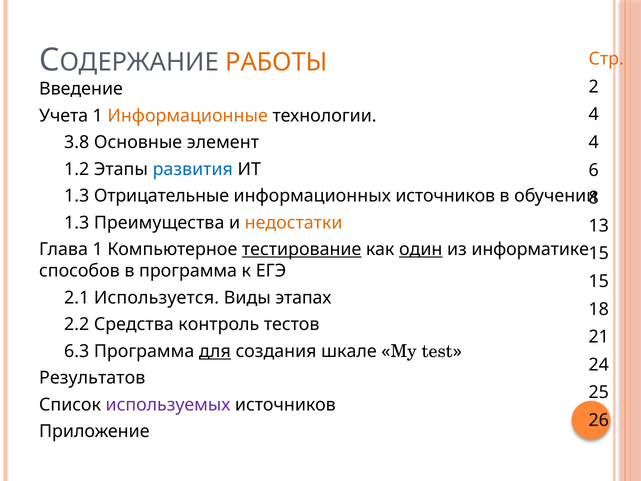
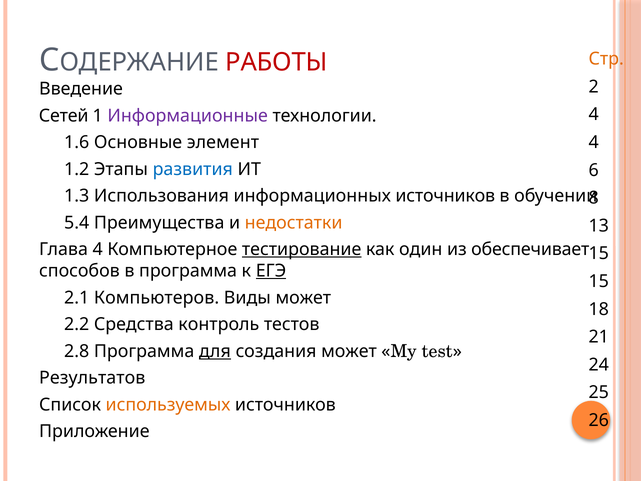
РАБОТЫ colour: orange -> red (276, 62)
Учета: Учета -> Сетей (64, 116)
Информационные colour: orange -> purple (188, 116)
3.8: 3.8 -> 1.6 (77, 142)
Отрицательные: Отрицательные -> Использования (161, 196)
1.3: 1.3 -> 5.4 (77, 223)
Глава 1: 1 -> 4 (98, 249)
один underline: present -> none (421, 249)
информатике: информатике -> обеспечивает (530, 249)
ЕГЭ underline: none -> present (271, 271)
Используется: Используется -> Компьютеров (157, 298)
Виды этапах: этапах -> может (303, 298)
6.3: 6.3 -> 2.8 (77, 351)
создания шкале: шкале -> может (349, 351)
используемых colour: purple -> orange (168, 405)
